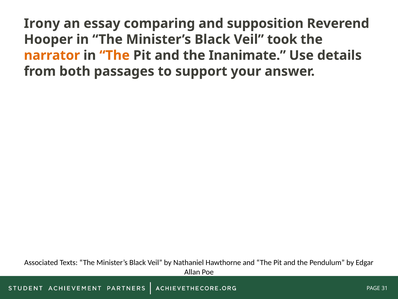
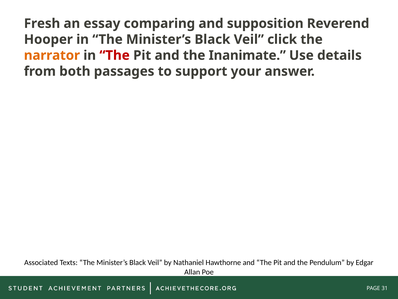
Irony: Irony -> Fresh (42, 23)
took: took -> click (282, 39)
The colour: orange -> red (115, 55)
